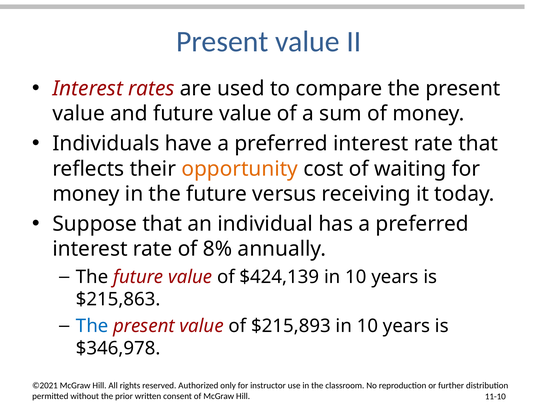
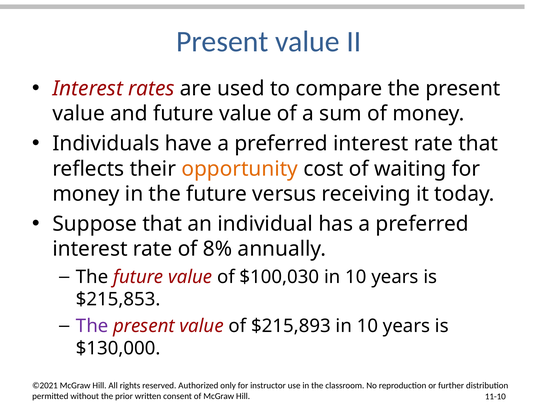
$424,139: $424,139 -> $100,030 (279, 277)
$215,863: $215,863 -> $215,853 (118, 299)
The colour: blue -> purple (92, 326)
$346,978: $346,978 -> $130,000 (118, 348)
